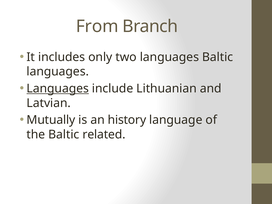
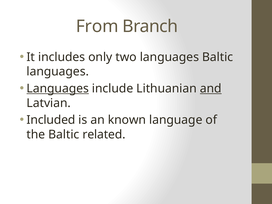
and underline: none -> present (211, 89)
Mutually: Mutually -> Included (51, 120)
history: history -> known (127, 120)
